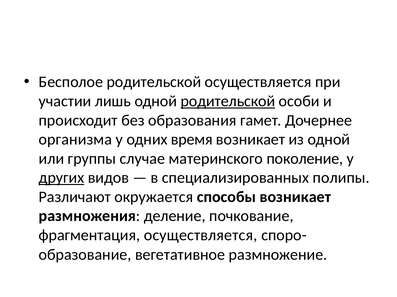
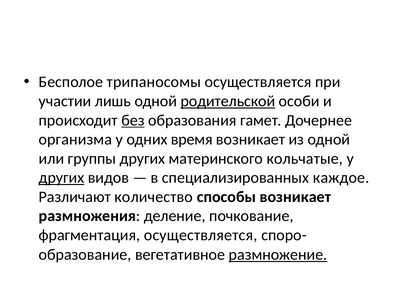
Бесполое родительской: родительской -> трипаносомы (154, 82)
без underline: none -> present (133, 121)
группы случае: случае -> других (142, 159)
поколение: поколение -> кольчатые (305, 159)
полипы: полипы -> каждое (341, 178)
окружается: окружается -> количество (154, 197)
размножение underline: none -> present (278, 255)
